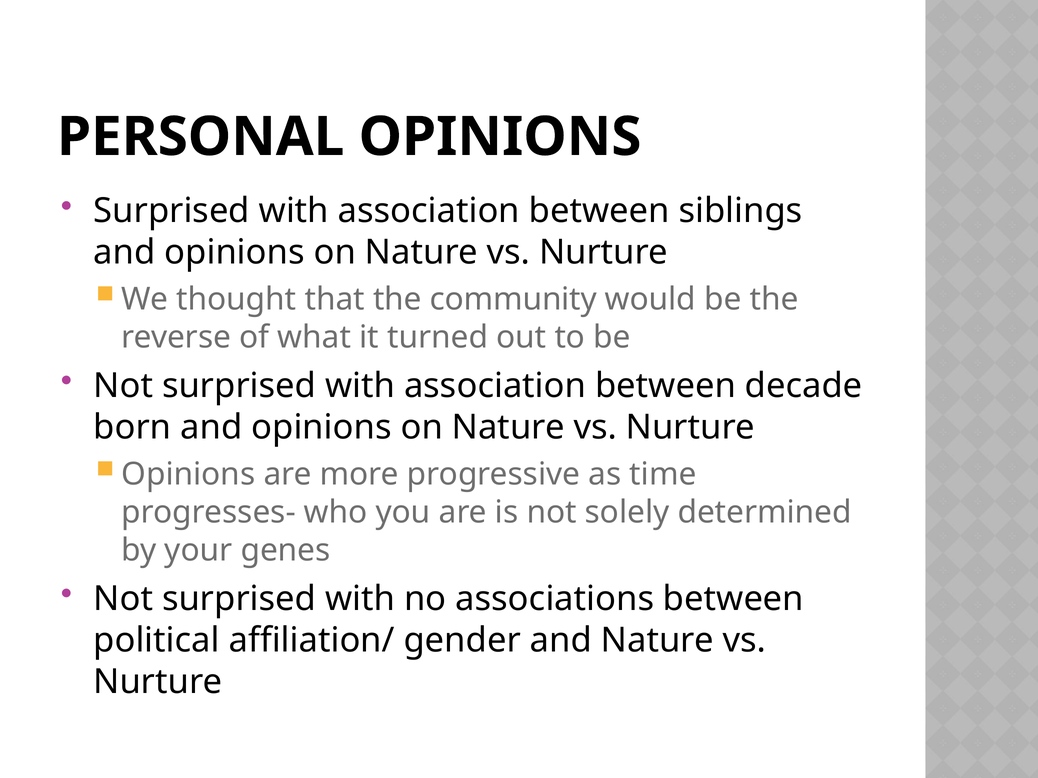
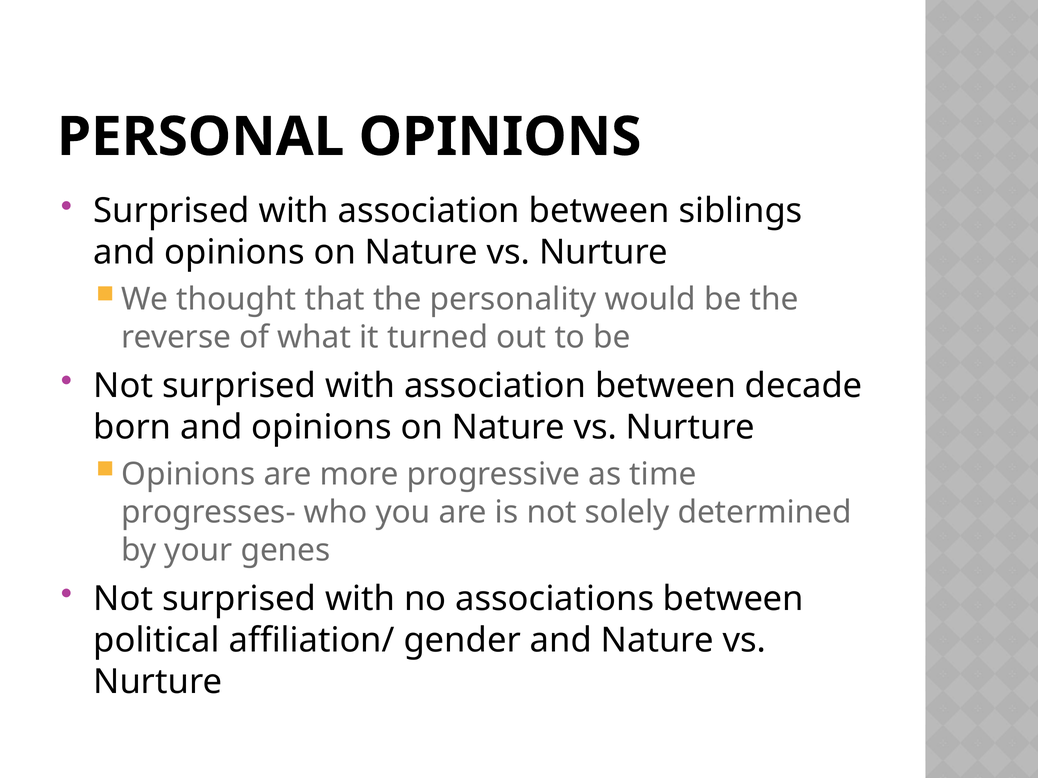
community: community -> personality (513, 299)
